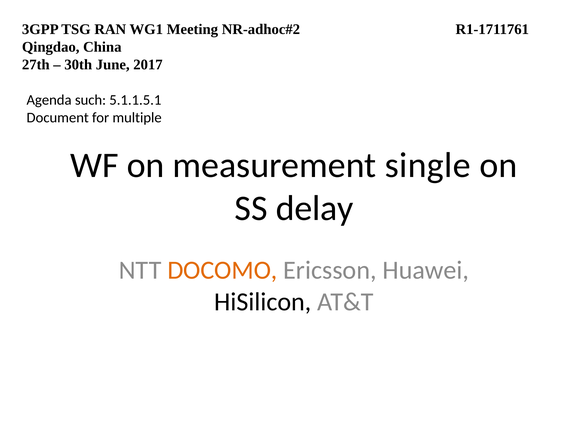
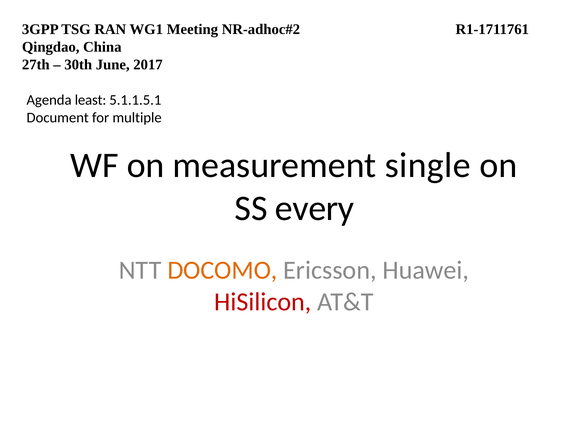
such: such -> least (91, 100)
delay: delay -> every (315, 208)
HiSilicon colour: black -> red (263, 302)
